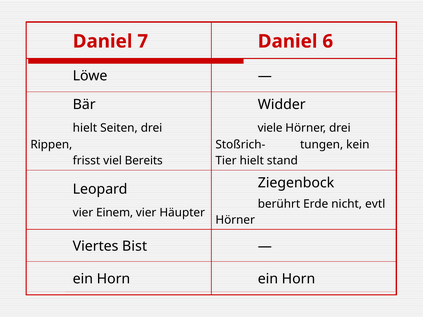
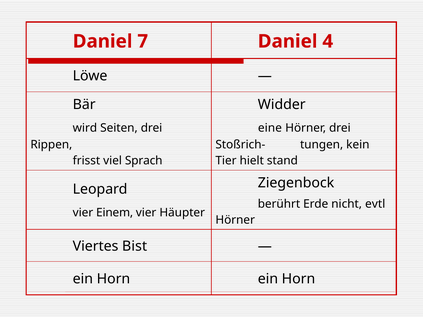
6: 6 -> 4 (328, 41)
hielt: hielt -> wird (85, 128)
viele: viele -> eine (270, 128)
Bereits: Bereits -> Sprach (144, 161)
